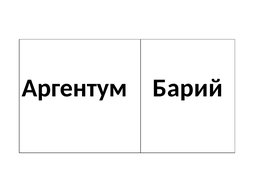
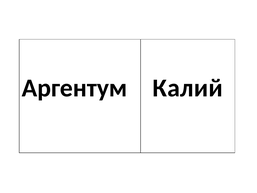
Барий: Барий -> Калий (188, 88)
